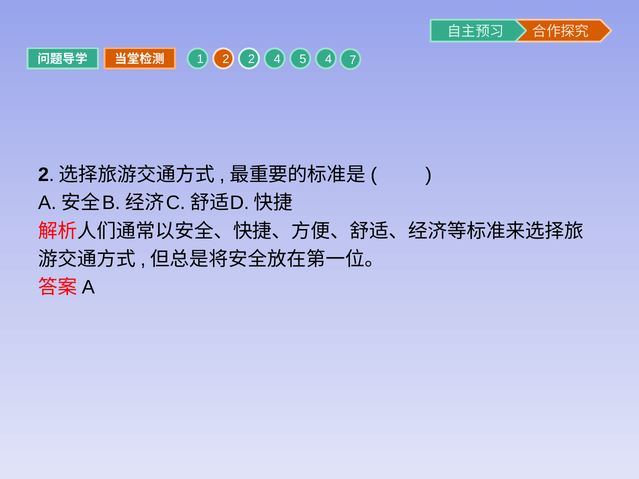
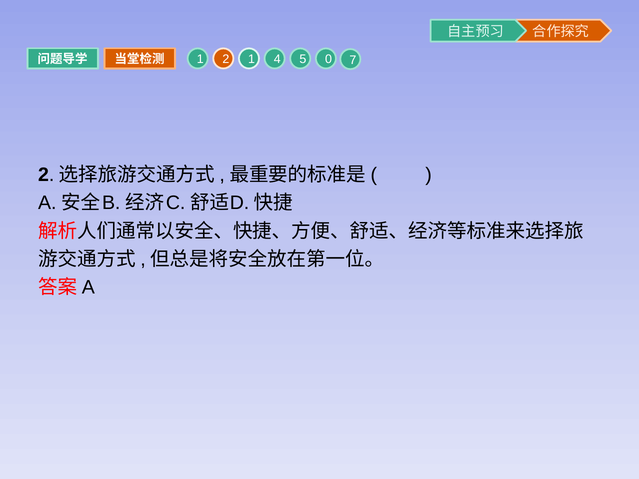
2 2: 2 -> 1 (252, 59)
5 4: 4 -> 0 (328, 59)
